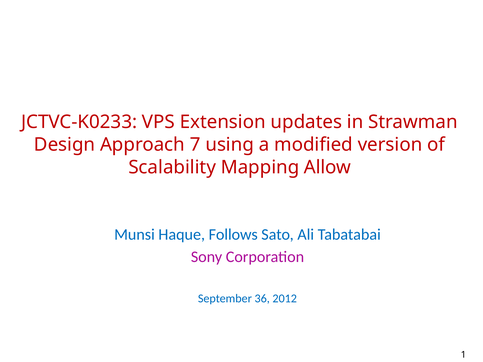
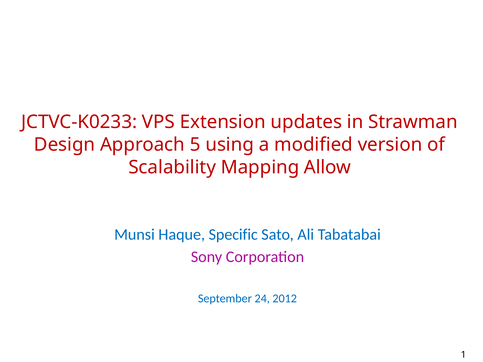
7: 7 -> 5 (195, 145)
Follows: Follows -> Specific (233, 235)
36: 36 -> 24 (262, 299)
